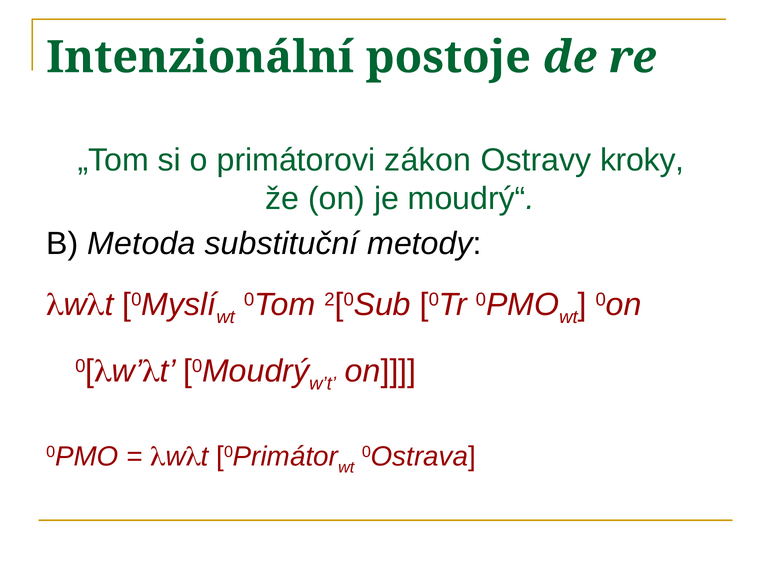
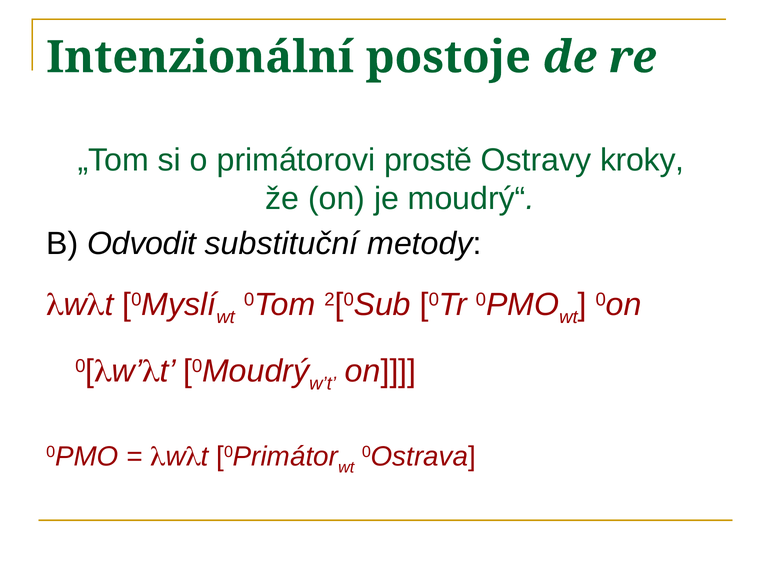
zákon: zákon -> prostě (428, 160)
Metoda: Metoda -> Odvodit (142, 244)
